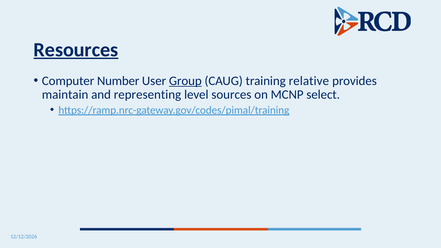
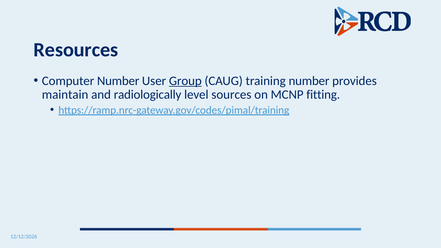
Resources underline: present -> none (76, 50)
training relative: relative -> number (309, 81)
representing: representing -> radiologically (148, 95)
select: select -> fitting (323, 95)
